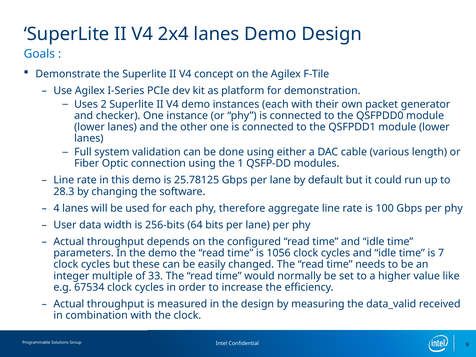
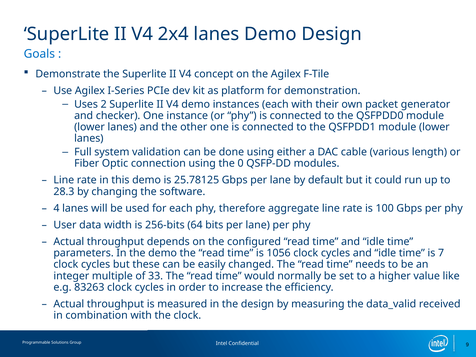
1: 1 -> 0 (241, 163)
67534: 67534 -> 83263 (89, 287)
